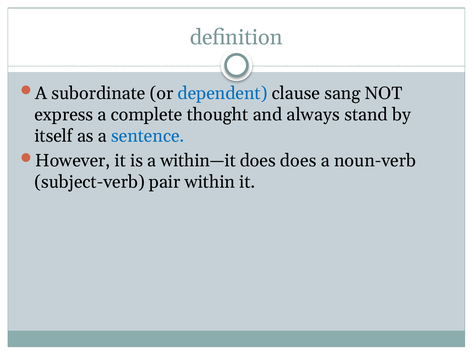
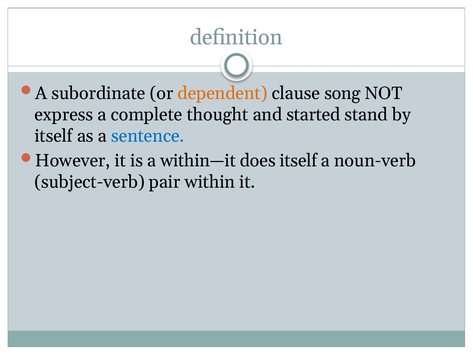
dependent colour: blue -> orange (222, 93)
sang: sang -> song (343, 93)
always: always -> started (313, 115)
does does: does -> itself (298, 161)
